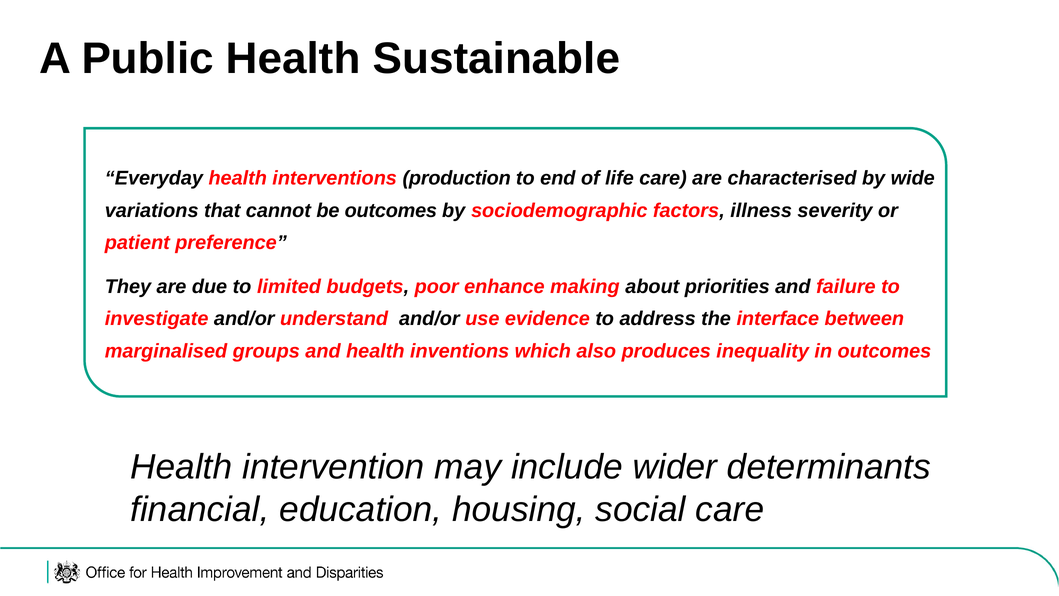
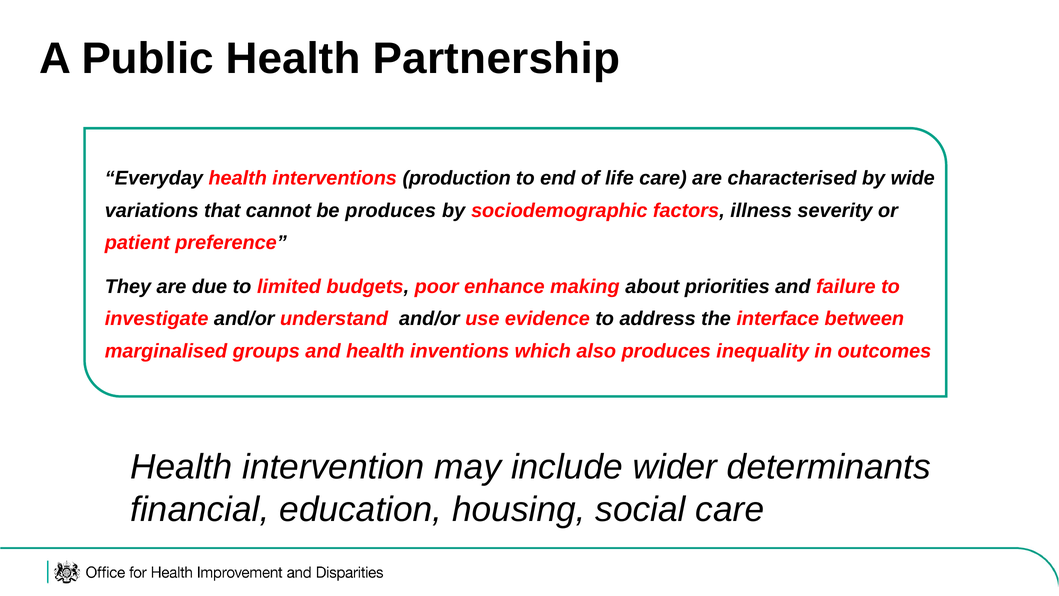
Sustainable: Sustainable -> Partnership (496, 59)
be outcomes: outcomes -> produces (391, 210)
